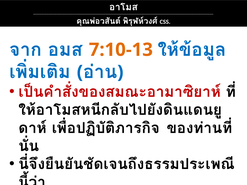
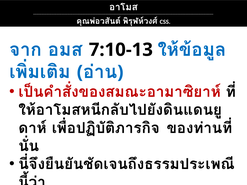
7:10-13 colour: orange -> black (121, 50)
